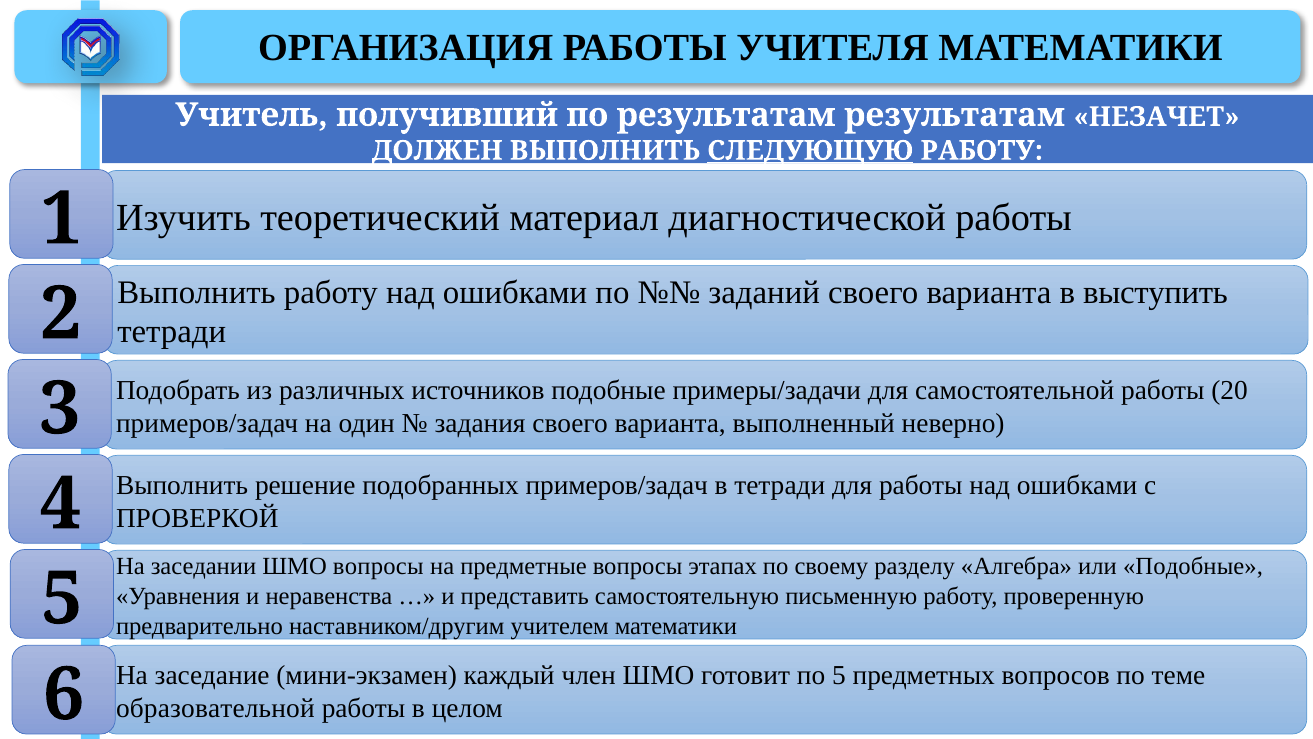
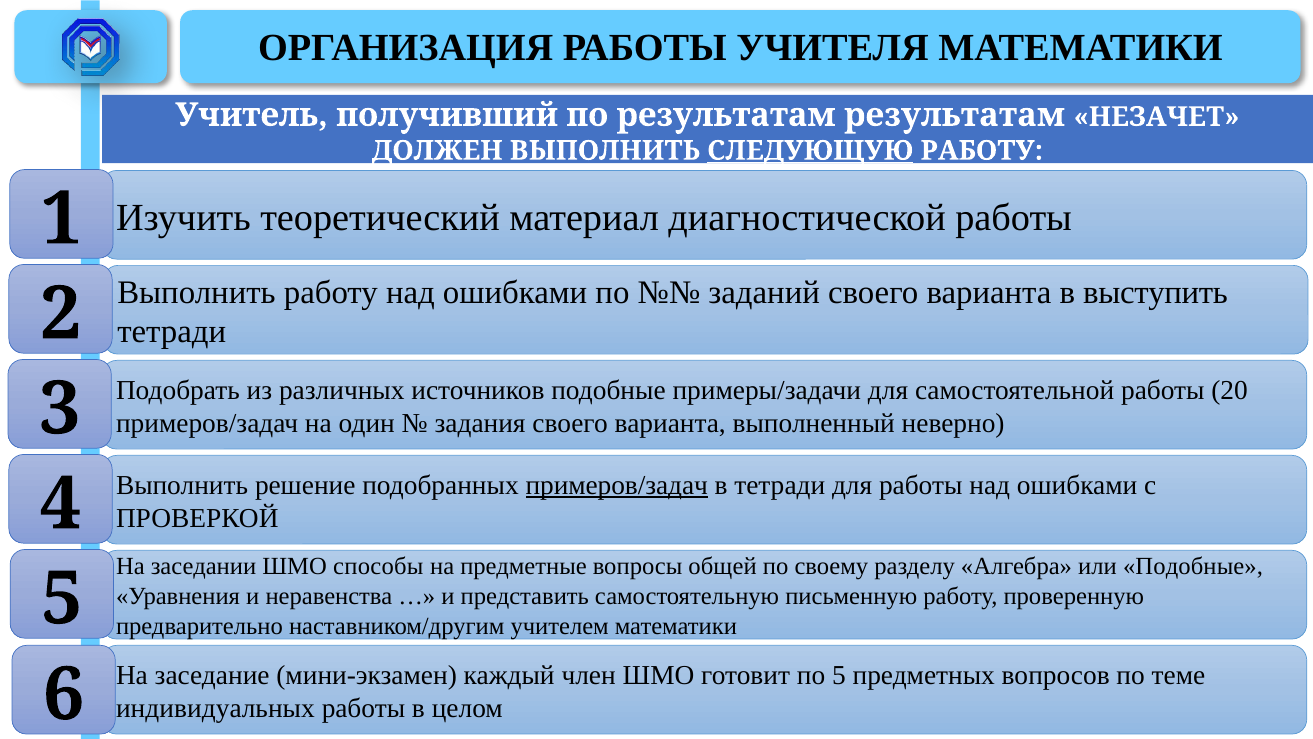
примеров/задач underline: none -> present (617, 485)
ШМО вопросы: вопросы -> способы (378, 566)
этапах: этапах -> общей (723, 566)
образовательной: образовательной -> индивидуальных (215, 708)
